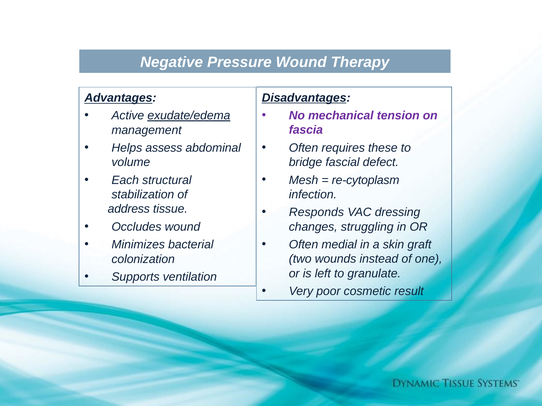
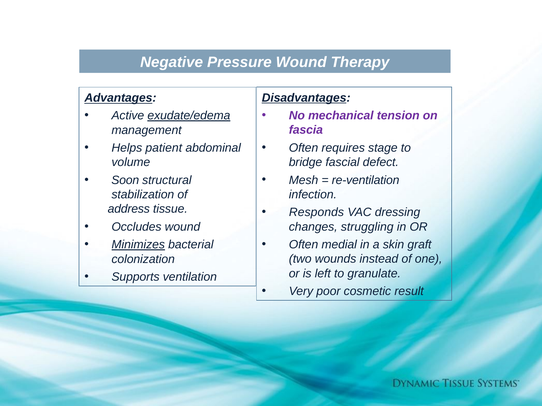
these: these -> stage (383, 148)
assess: assess -> patient (164, 148)
re-cytoplasm: re-cytoplasm -> re-ventilation (366, 180)
Each: Each -> Soon (125, 180)
Minimizes underline: none -> present (138, 245)
